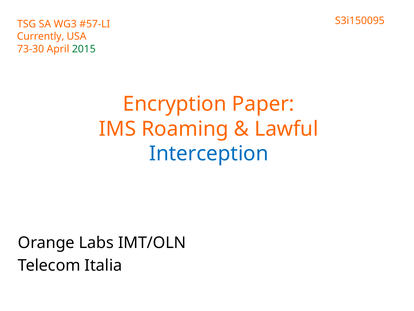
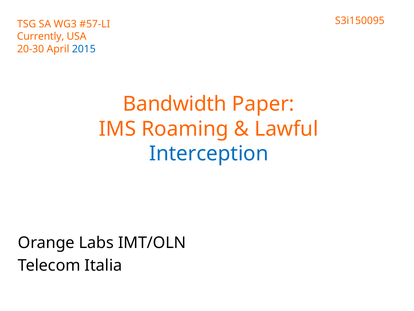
73-30: 73-30 -> 20-30 (31, 49)
2015 colour: green -> blue (84, 49)
Encryption: Encryption -> Bandwidth (175, 104)
